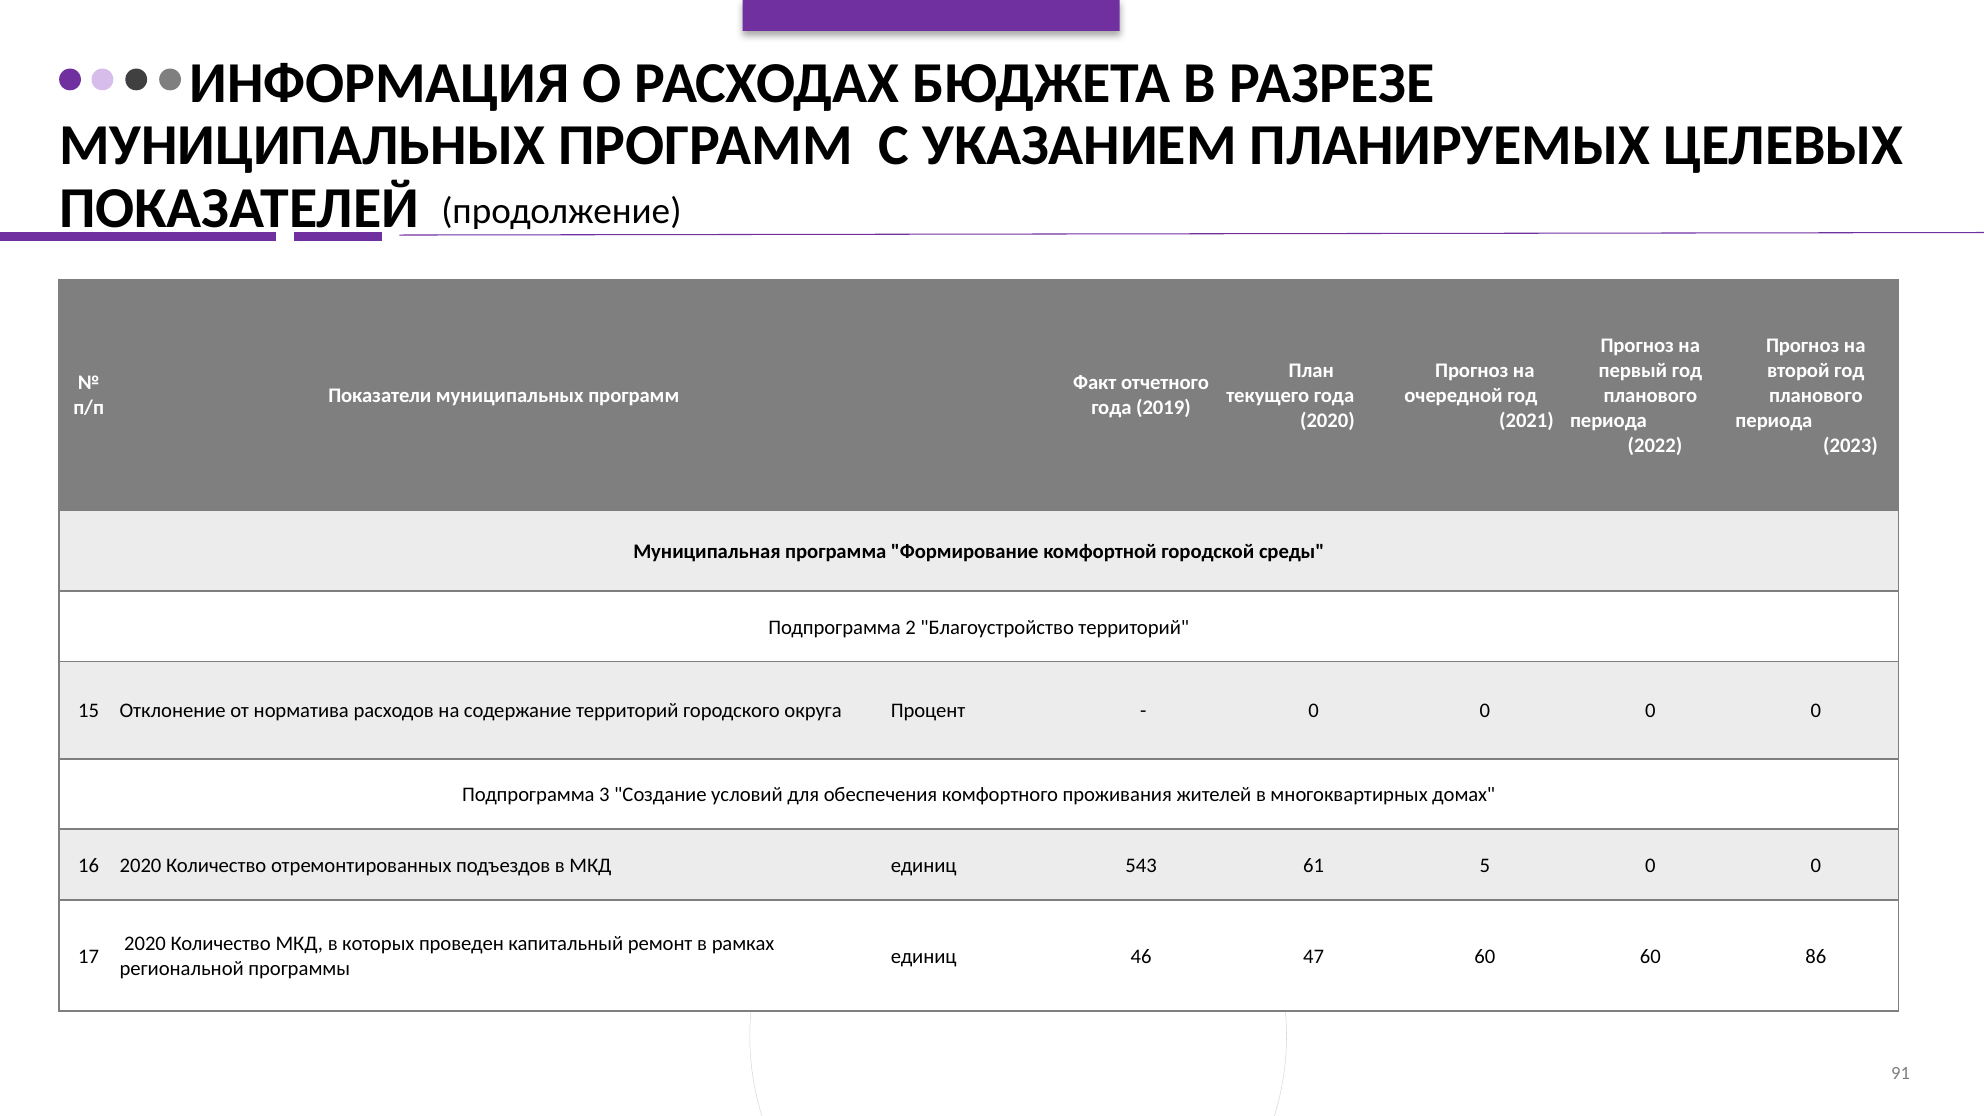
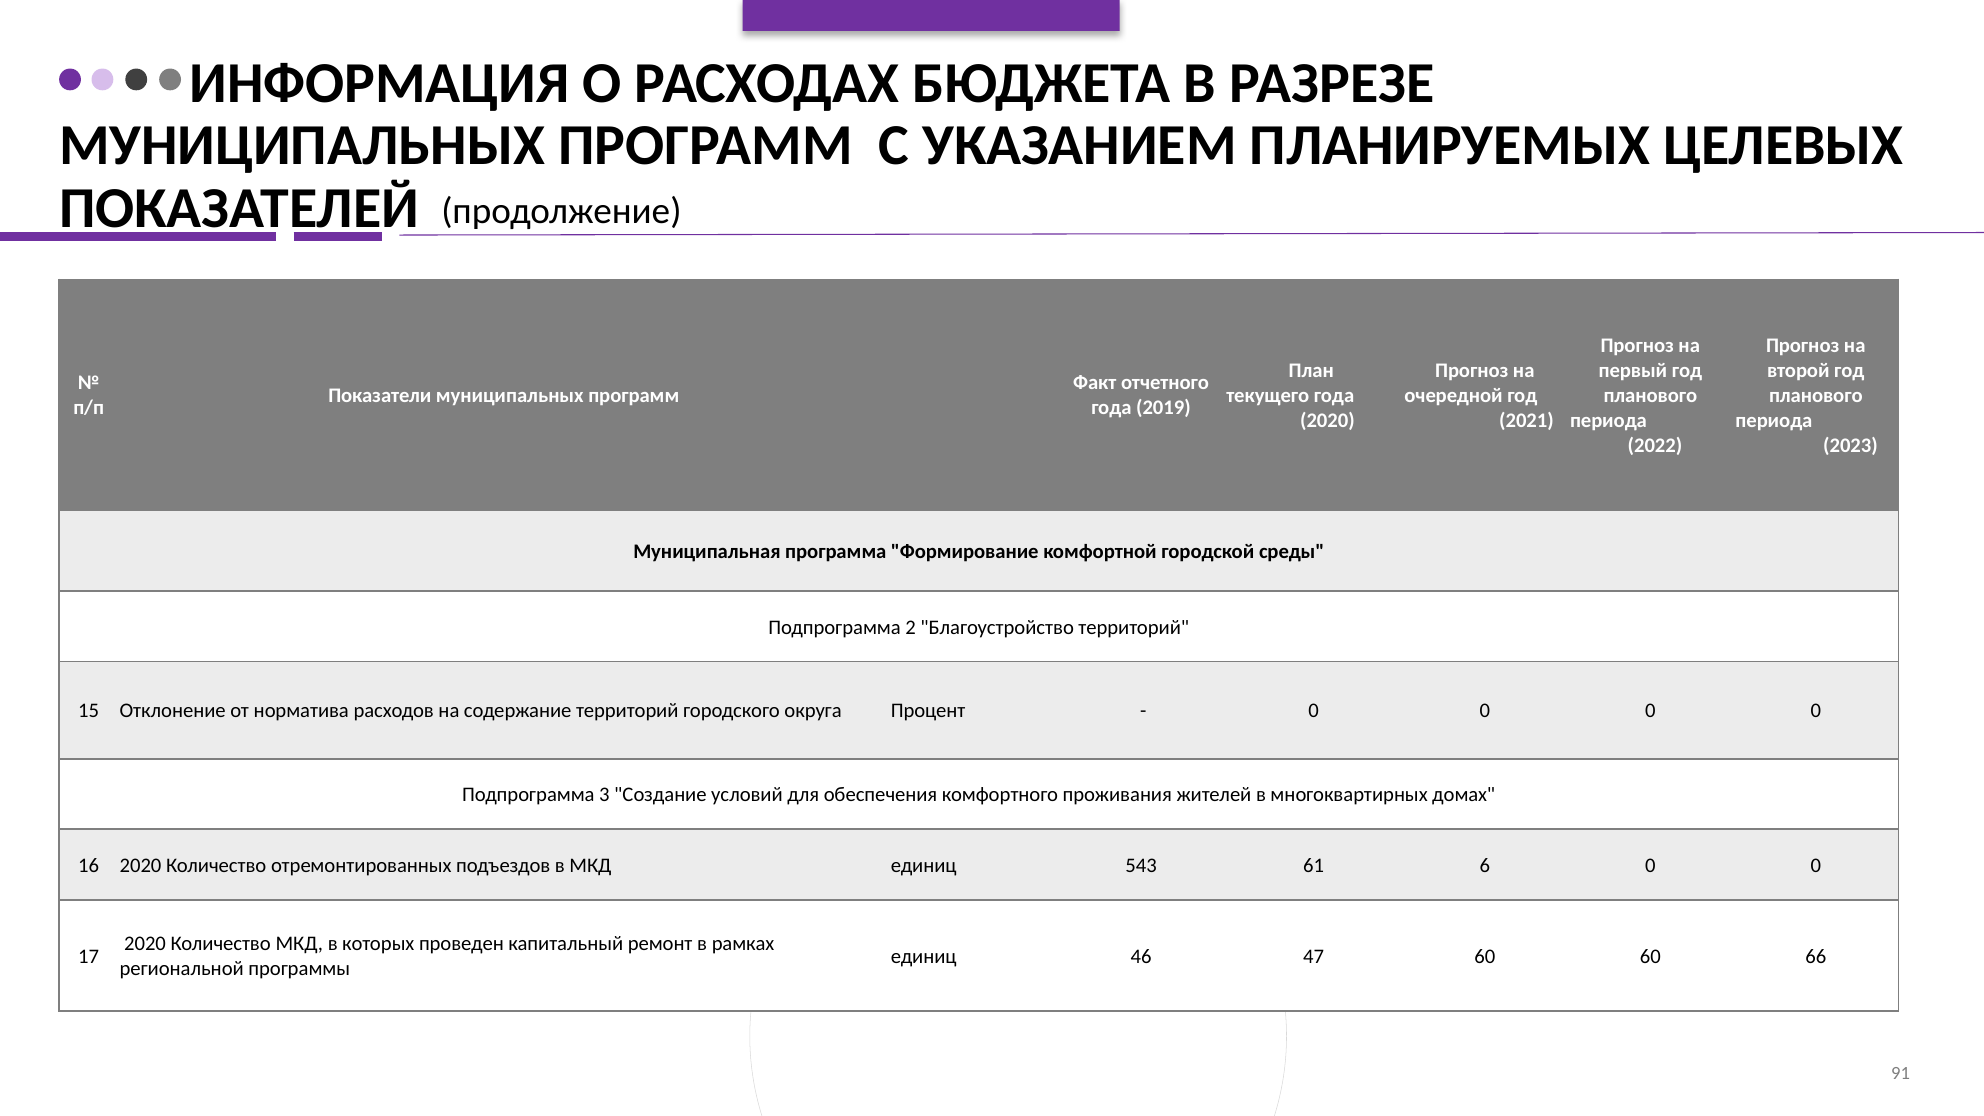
5: 5 -> 6 (1485, 866)
86: 86 -> 66 (1816, 956)
